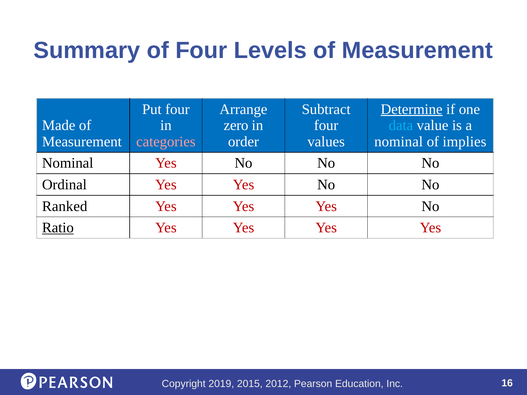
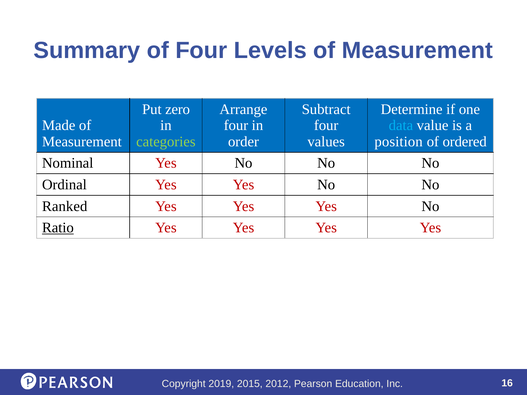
Put four: four -> zero (178, 109)
Determine underline: present -> none (412, 109)
zero: zero -> four (236, 125)
categories colour: pink -> light green (166, 142)
nominal: nominal -> position (399, 142)
implies: implies -> ordered (465, 142)
